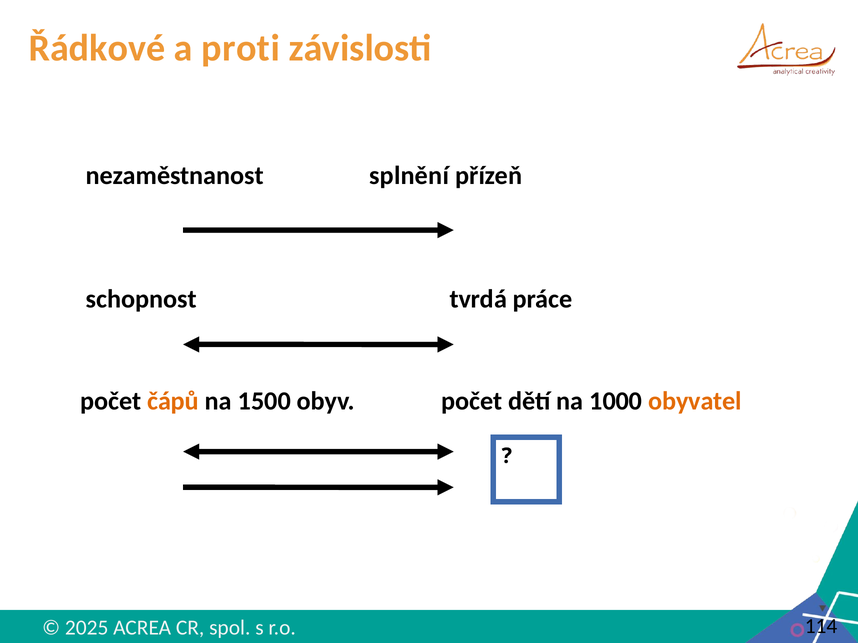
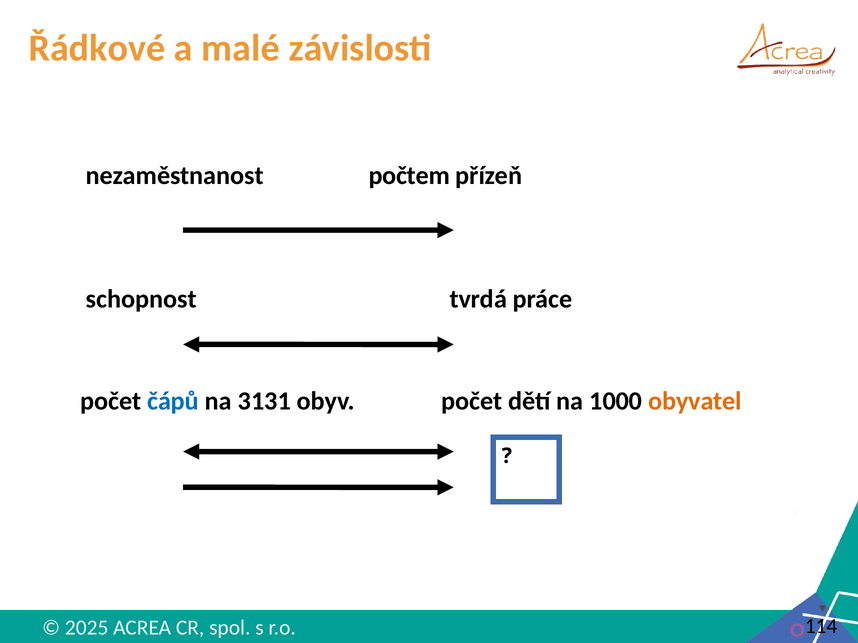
proti: proti -> malé (241, 48)
splnění: splnění -> počtem (409, 176)
čápů colour: orange -> blue (173, 401)
1500: 1500 -> 3131 (264, 401)
